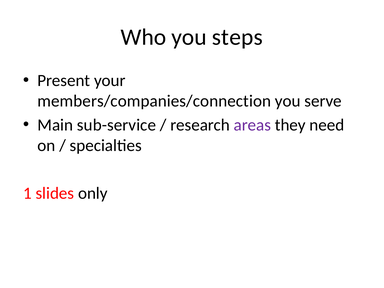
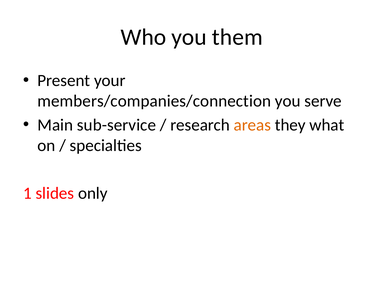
steps: steps -> them (237, 37)
areas colour: purple -> orange (252, 125)
need: need -> what (327, 125)
